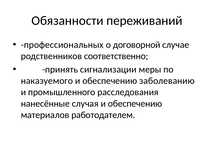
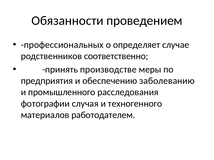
переживаний: переживаний -> проведением (144, 21)
договорной: договорной -> определяет (137, 45)
сигнализации: сигнализации -> производстве (108, 70)
наказуемого: наказуемого -> предприятия (47, 81)
нанесённые: нанесённые -> фотографии (45, 104)
случая и обеспечению: обеспечению -> техногенного (135, 104)
